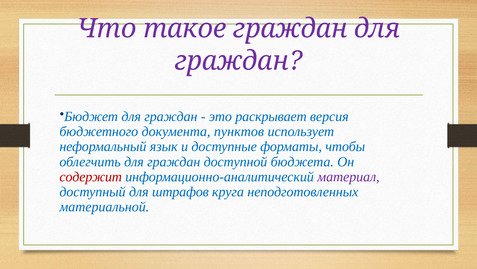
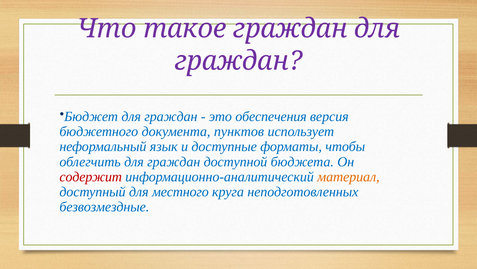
раскрывает: раскрывает -> обеспечения (271, 116)
материал colour: purple -> orange (348, 176)
штрафов: штрафов -> местного (180, 191)
материальной: материальной -> безвозмездные (104, 206)
